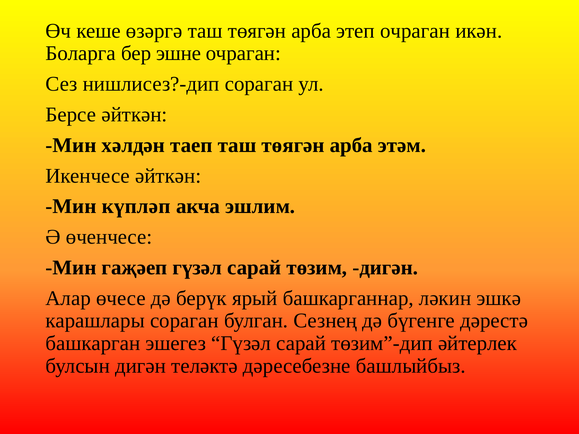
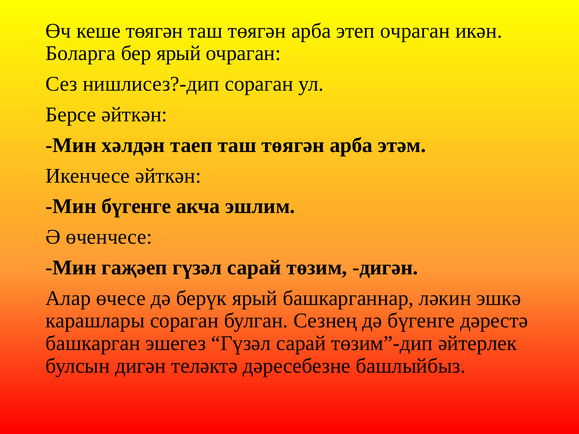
кеше өзәргә: өзәргә -> төягән (154, 31)
бер эшне: эшне -> ярый (179, 53)
Мин күпләп: күпләп -> бүгенге (136, 206)
